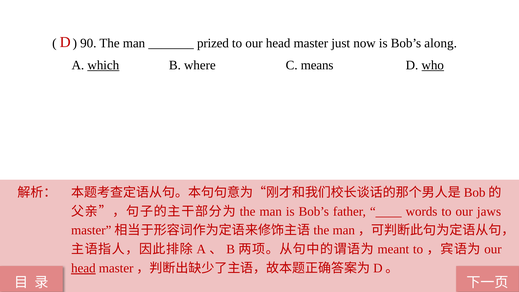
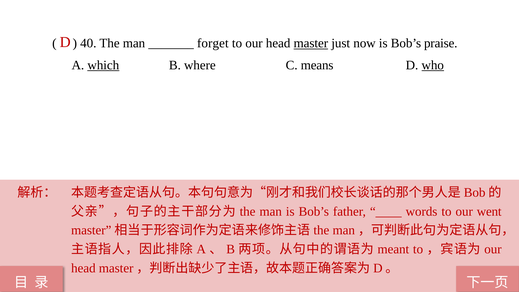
90: 90 -> 40 (88, 43)
prized: prized -> forget (213, 43)
master underline: none -> present (311, 43)
along: along -> praise (441, 43)
jaws: jaws -> went (489, 211)
head underline: present -> none (83, 268)
